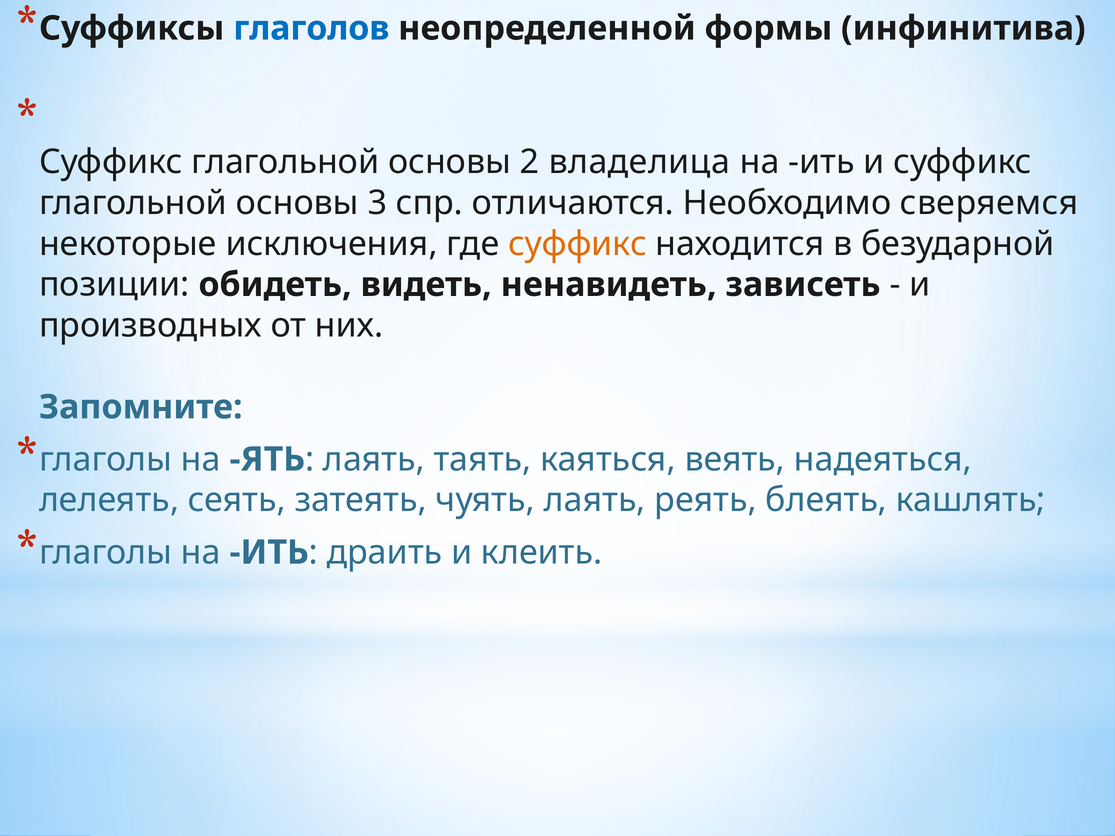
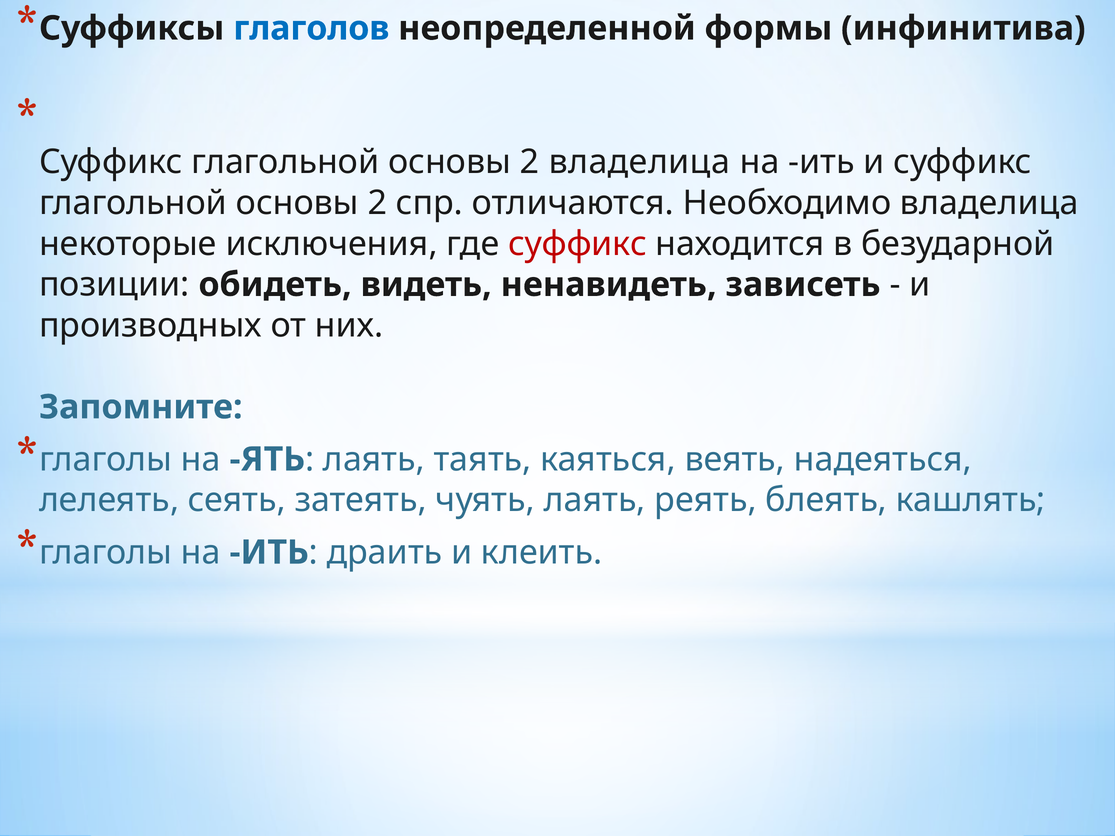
3: 3 -> 2 (377, 203)
Необходимо сверяемся: сверяемся -> владелица (989, 203)
суффикс colour: orange -> red (578, 244)
